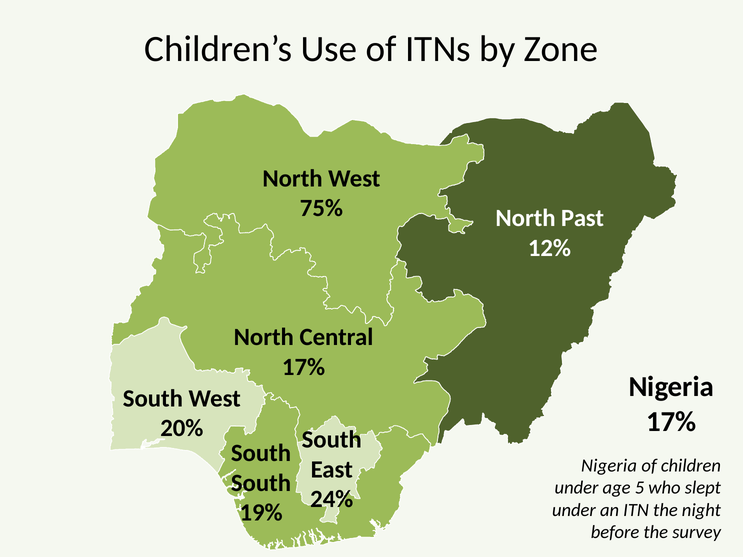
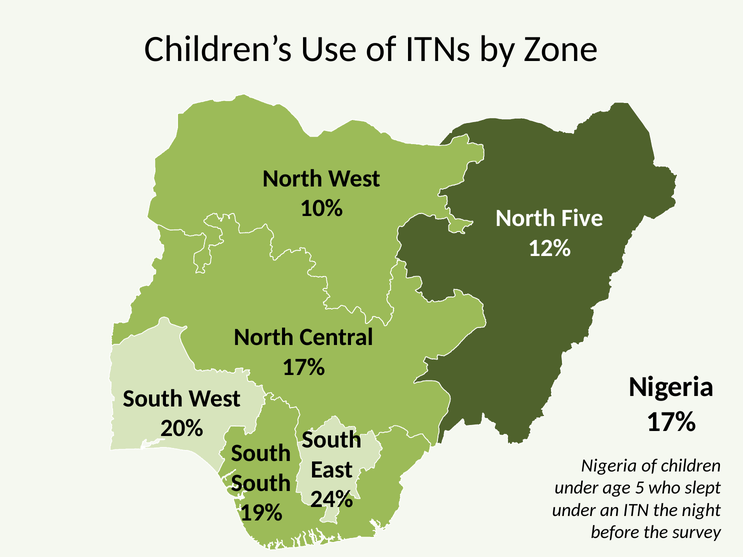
75%: 75% -> 10% (321, 208)
Past: Past -> Five (582, 218)
